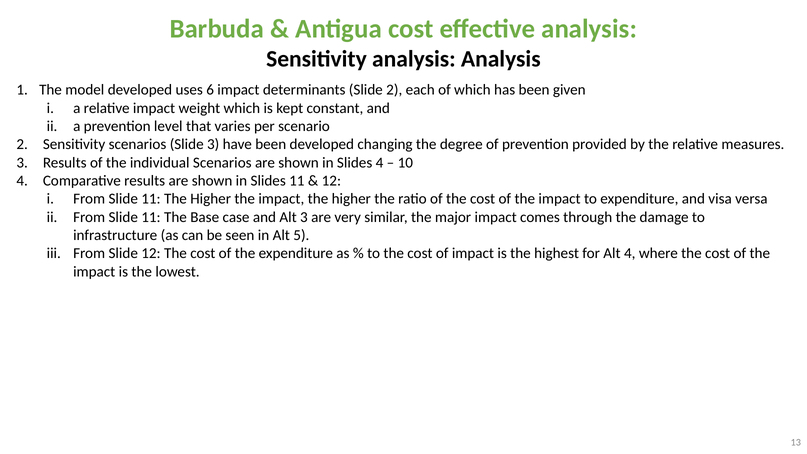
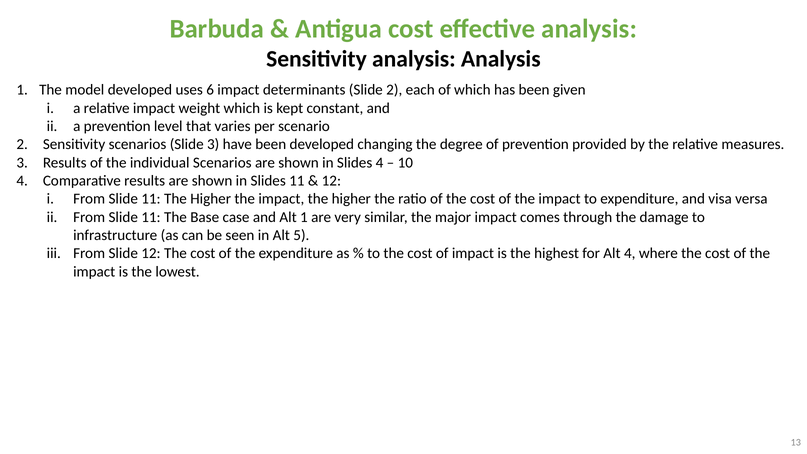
Alt 3: 3 -> 1 (304, 217)
